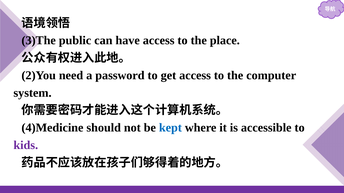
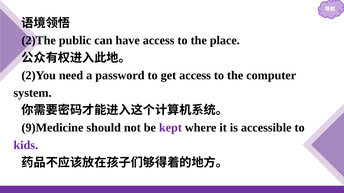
3)The: 3)The -> 2)The (39, 41)
4)Medicine: 4)Medicine -> 9)Medicine (52, 128)
kept colour: blue -> purple (170, 128)
